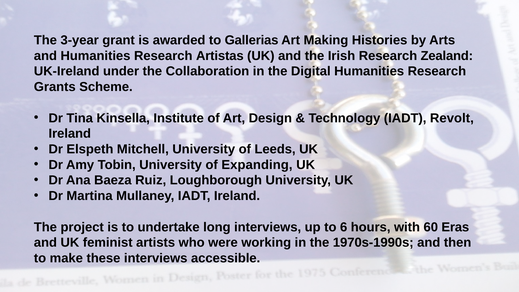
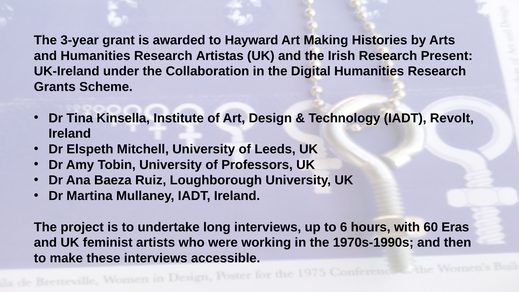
Gallerias: Gallerias -> Hayward (252, 40)
Zealand: Zealand -> Present (447, 56)
Expanding: Expanding -> Professors (257, 165)
